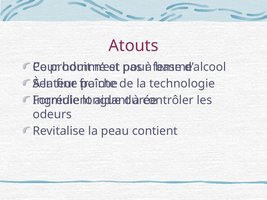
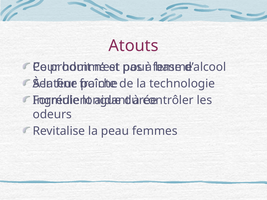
contient: contient -> femmes (155, 131)
